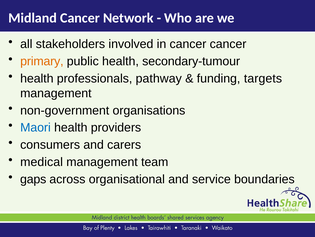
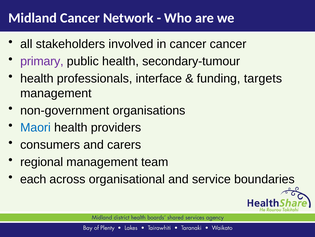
primary colour: orange -> purple (42, 61)
pathway: pathway -> interface (159, 78)
medical: medical -> regional (42, 162)
gaps: gaps -> each (33, 179)
